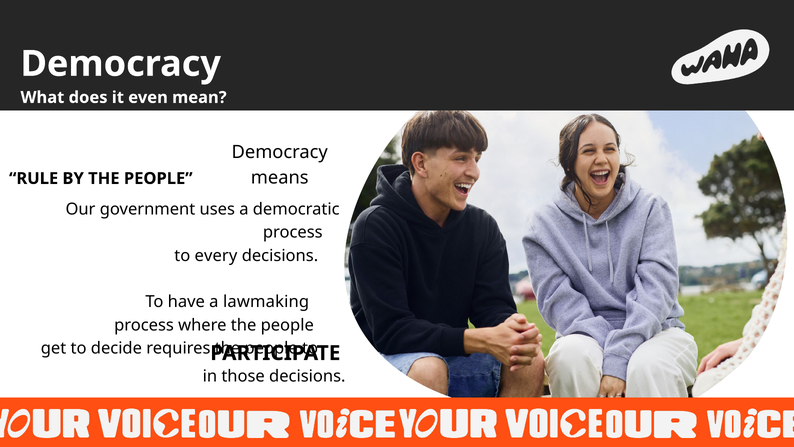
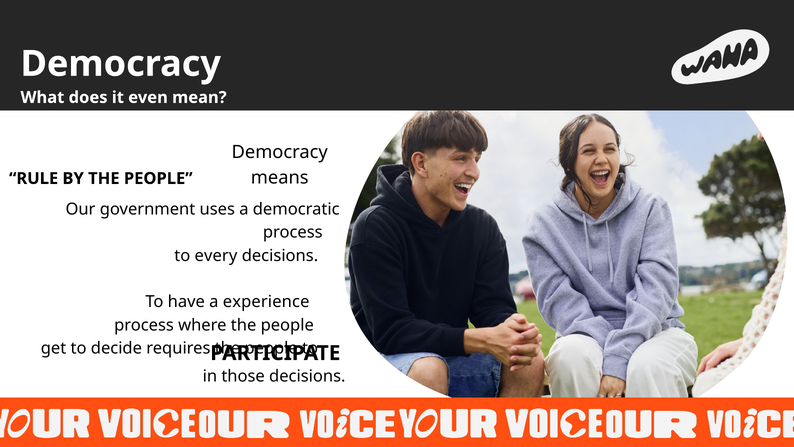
lawmaking: lawmaking -> experience (266, 302)
